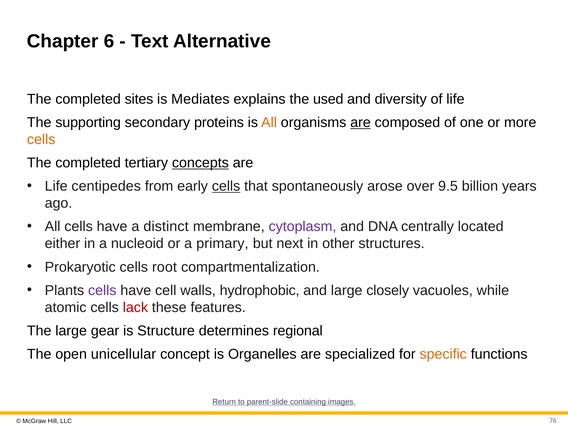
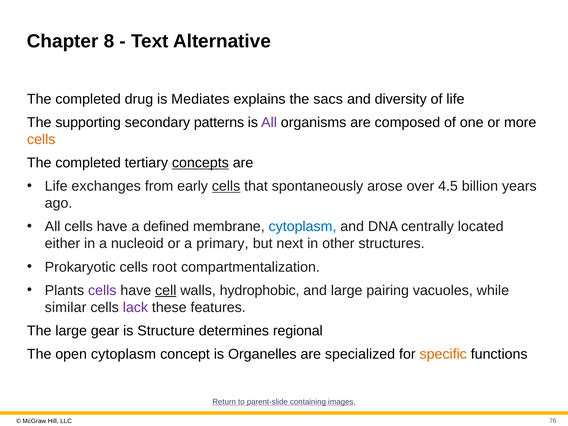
6: 6 -> 8 (109, 41)
sites: sites -> drug (139, 99)
used: used -> sacs (328, 99)
proteins: proteins -> patterns (219, 122)
All colour: orange -> purple (269, 122)
are underline: present -> none (360, 122)
centipedes: centipedes -> exchanges (106, 186)
9.5: 9.5 -> 4.5 (448, 186)
distinct: distinct -> defined (166, 227)
cytoplasm colour: purple -> blue (302, 227)
cell underline: none -> present (166, 290)
closely: closely -> pairing (388, 290)
atomic: atomic -> similar (66, 307)
lack colour: red -> purple (135, 307)
open unicellular: unicellular -> cytoplasm (123, 354)
